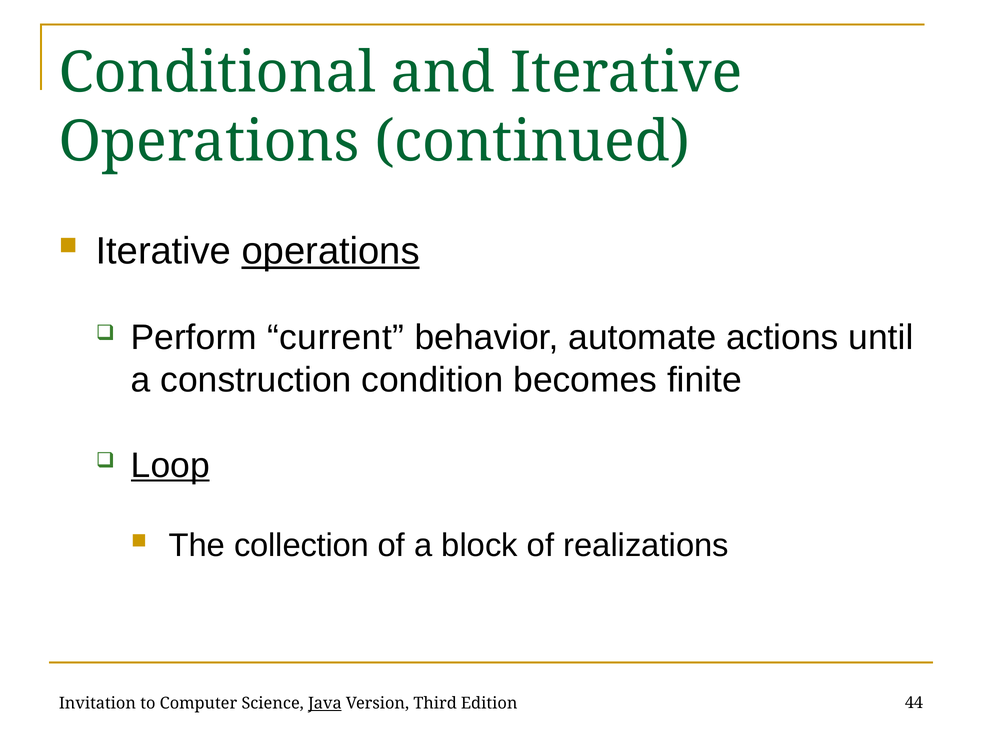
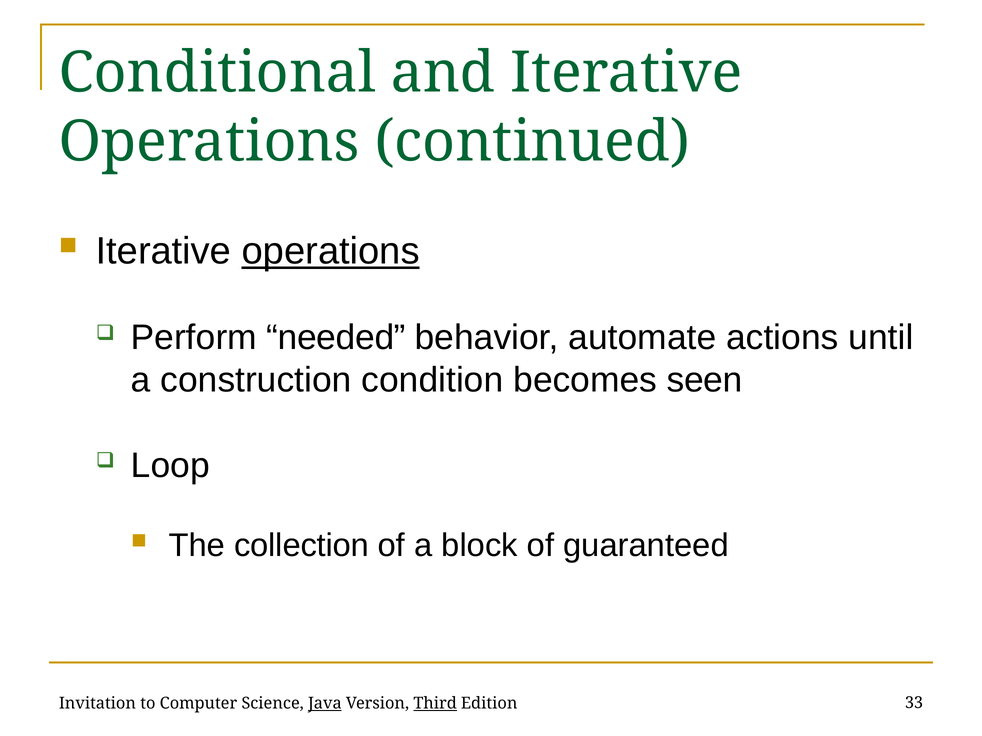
current: current -> needed (336, 338)
finite: finite -> seen (705, 381)
Loop underline: present -> none (170, 466)
realizations: realizations -> guaranteed (646, 546)
Third underline: none -> present (435, 704)
44: 44 -> 33 (914, 703)
